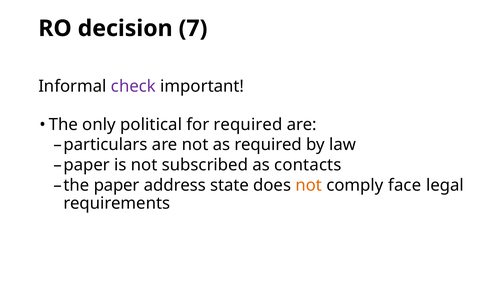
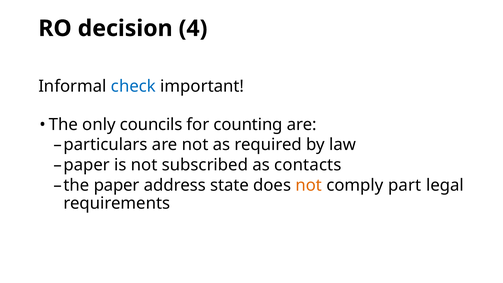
7: 7 -> 4 (193, 28)
check colour: purple -> blue (133, 86)
political: political -> councils (151, 124)
for required: required -> counting (248, 124)
face: face -> part (405, 185)
